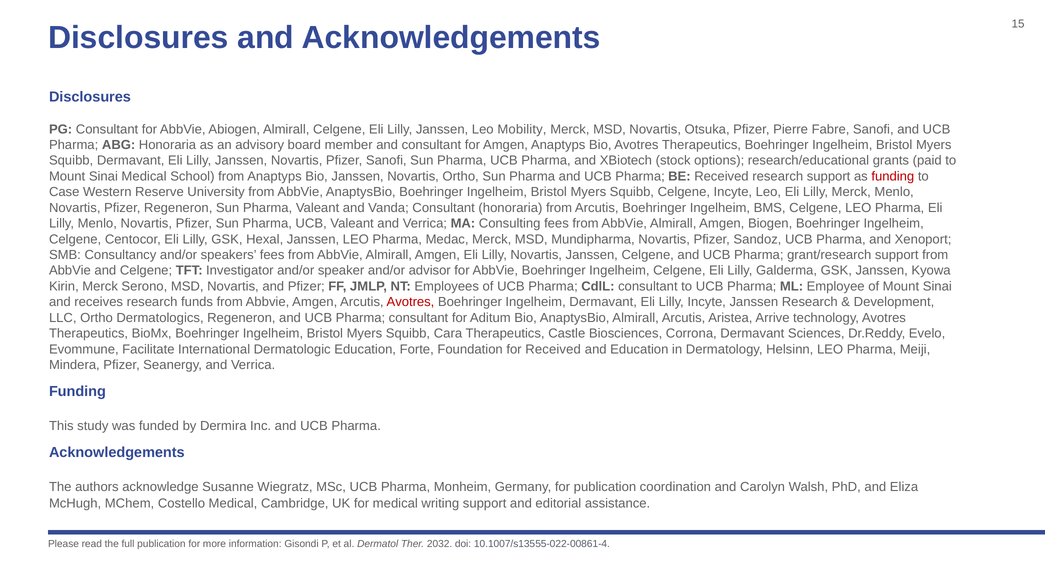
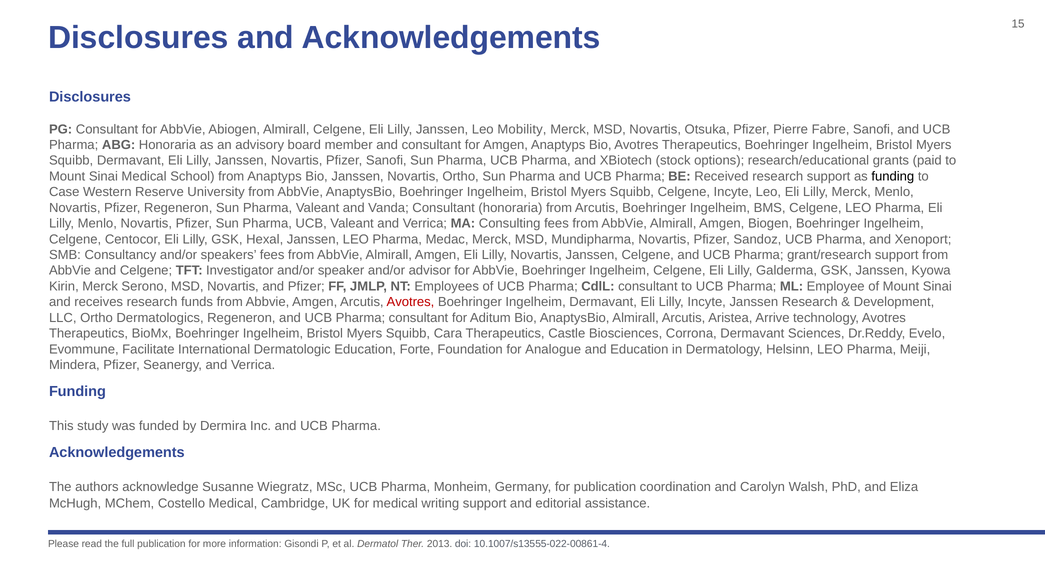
funding colour: red -> black (893, 176)
for Received: Received -> Analogue (553, 349)
2032: 2032 -> 2013 (440, 544)
